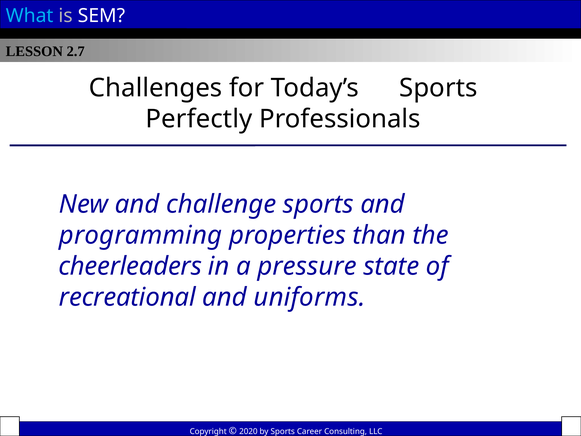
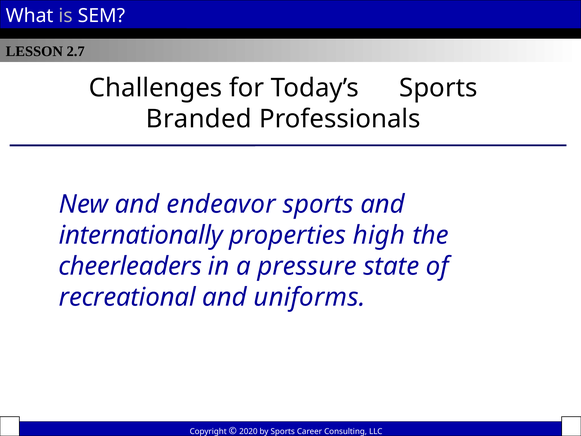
What colour: light blue -> white (30, 16)
Perfectly: Perfectly -> Branded (199, 119)
challenge: challenge -> endeavor (221, 204)
programming: programming -> internationally (141, 235)
than: than -> high (379, 235)
